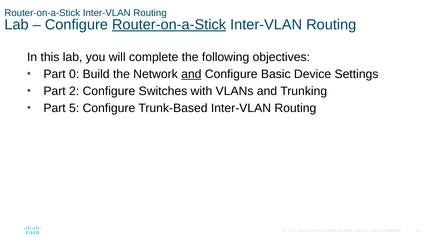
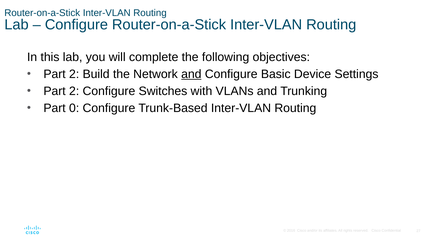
Router-on-a-Stick underline: present -> none (169, 25)
0: 0 -> 2 (74, 74)
5: 5 -> 0 (74, 108)
